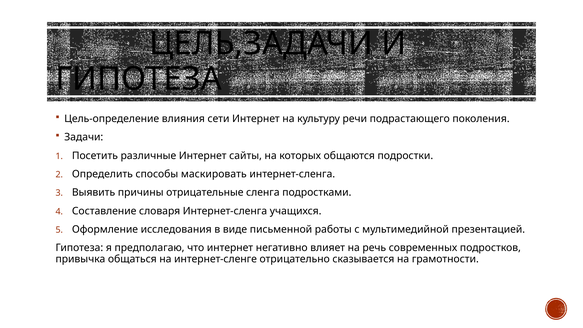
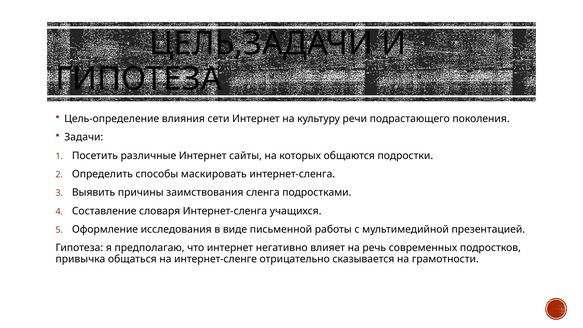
отрицательные: отрицательные -> заимствования (205, 192)
